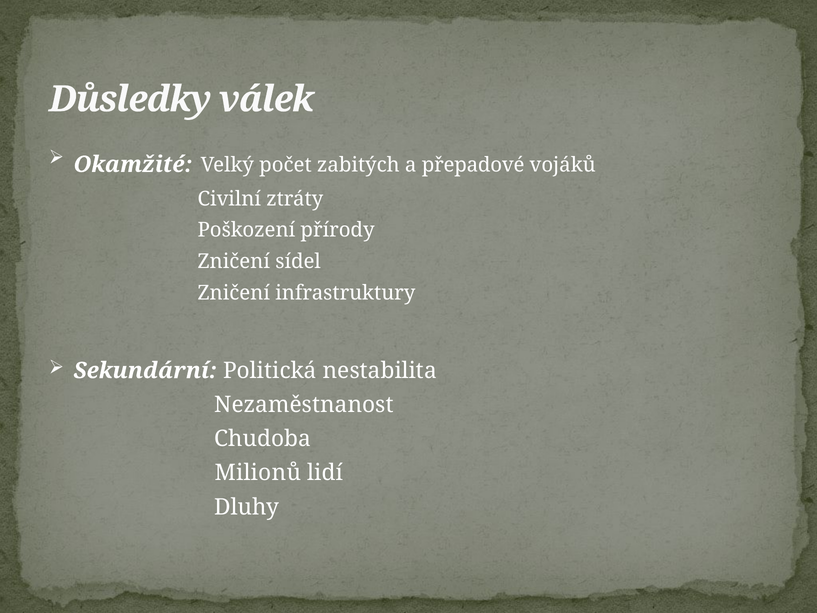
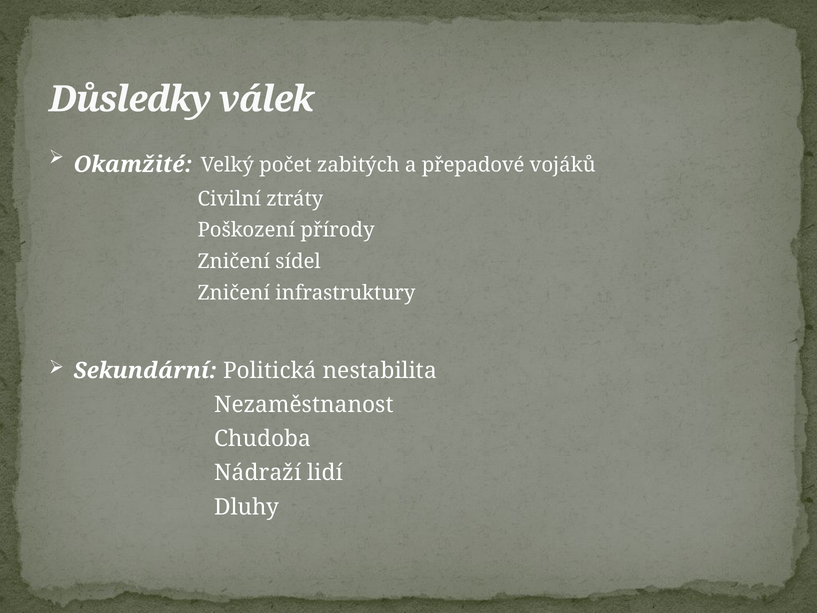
Milionů: Milionů -> Nádraží (258, 473)
